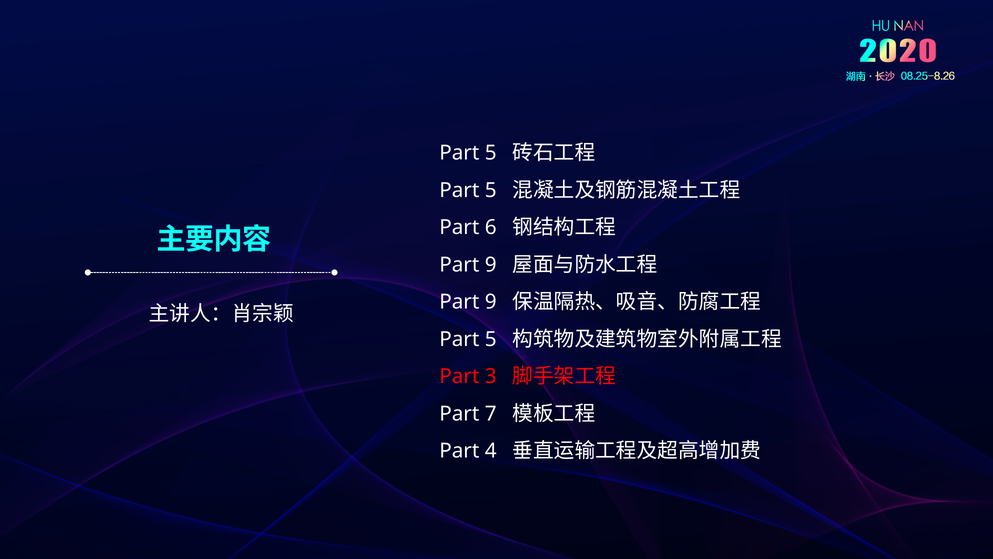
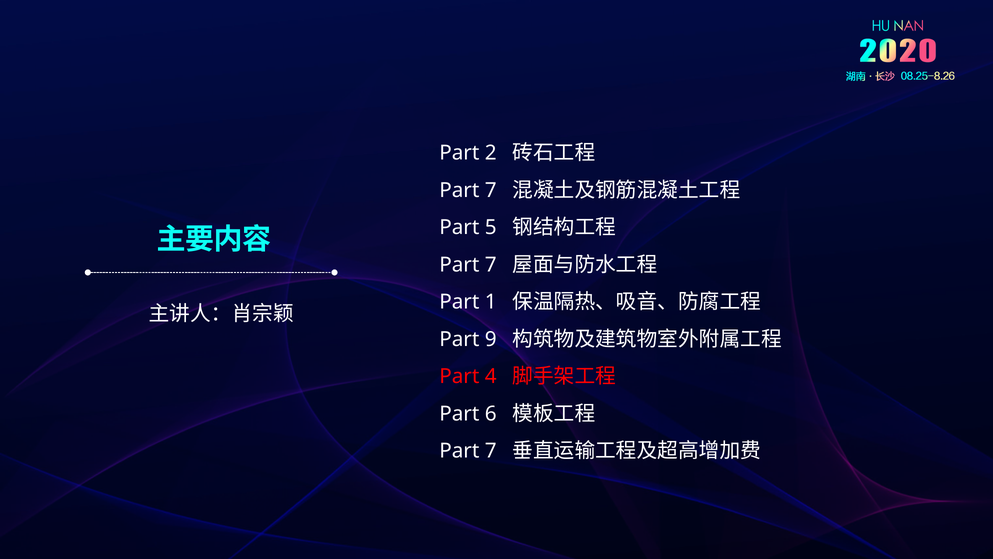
5: 5 -> 2 (491, 153)
5: 5 -> 7 (491, 190)
6: 6 -> 5 (491, 227)
9: 9 -> 7 (491, 265)
9: 9 -> 1 (491, 302)
5: 5 -> 9 (491, 339)
3: 3 -> 4 (491, 376)
7: 7 -> 6 (491, 414)
4: 4 -> 7 (491, 451)
